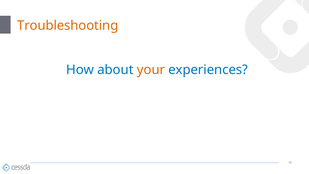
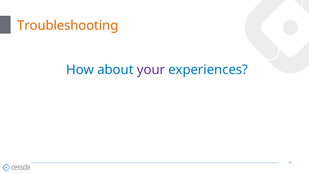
your colour: orange -> purple (151, 70)
